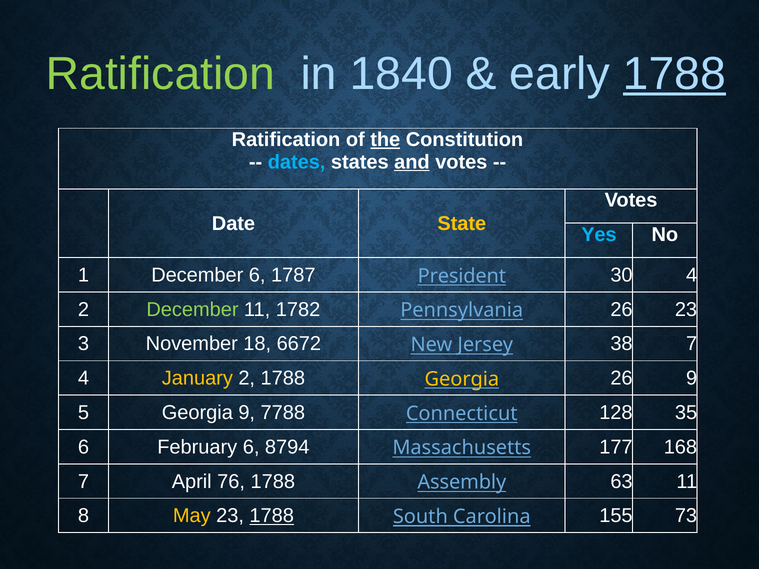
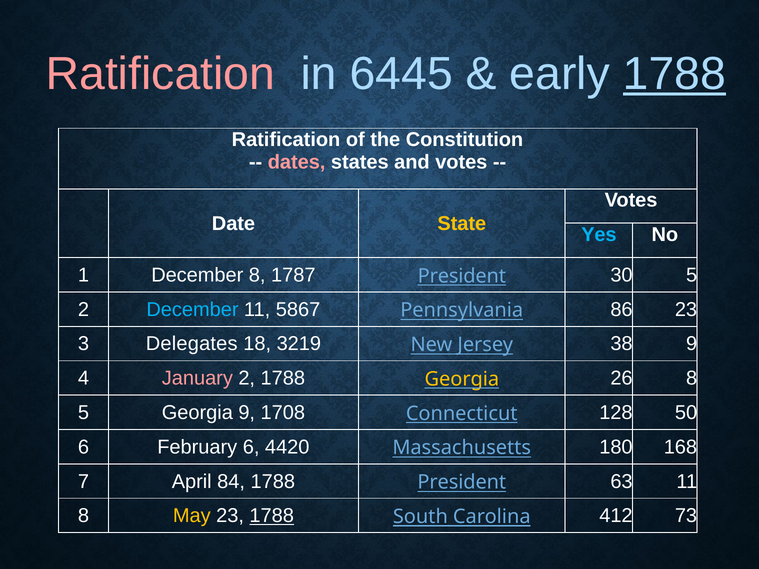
Ratification colour: light green -> pink (160, 74)
1840: 1840 -> 6445 (401, 74)
the underline: present -> none (385, 140)
dates colour: light blue -> pink (297, 162)
and underline: present -> none (412, 162)
December 6: 6 -> 8 (257, 275)
30 4: 4 -> 5 (692, 275)
December colour: light green -> light blue (192, 310)
1782: 1782 -> 5867 (298, 310)
Pennsylvania 26: 26 -> 86 (622, 310)
November: November -> Delegates (192, 344)
6672: 6672 -> 3219 (299, 344)
38 7: 7 -> 9 (692, 344)
January colour: yellow -> pink (197, 378)
26 9: 9 -> 8 (692, 378)
7788: 7788 -> 1708 (283, 413)
35: 35 -> 50 (686, 413)
8794: 8794 -> 4420 (287, 447)
177: 177 -> 180 (616, 447)
76: 76 -> 84 (231, 482)
1788 Assembly: Assembly -> President (462, 482)
155: 155 -> 412 (616, 516)
